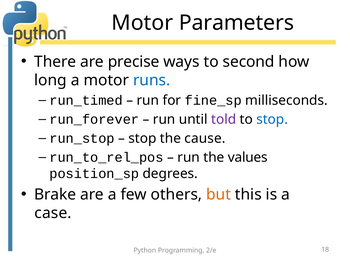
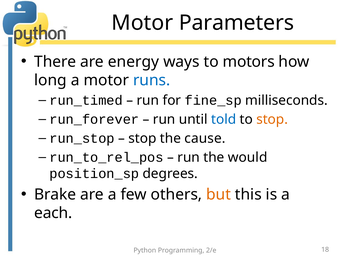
precise: precise -> energy (133, 62)
second: second -> motors (249, 62)
told colour: purple -> blue (224, 120)
stop colour: blue -> orange (272, 120)
values: values -> would (248, 158)
case: case -> each (53, 214)
